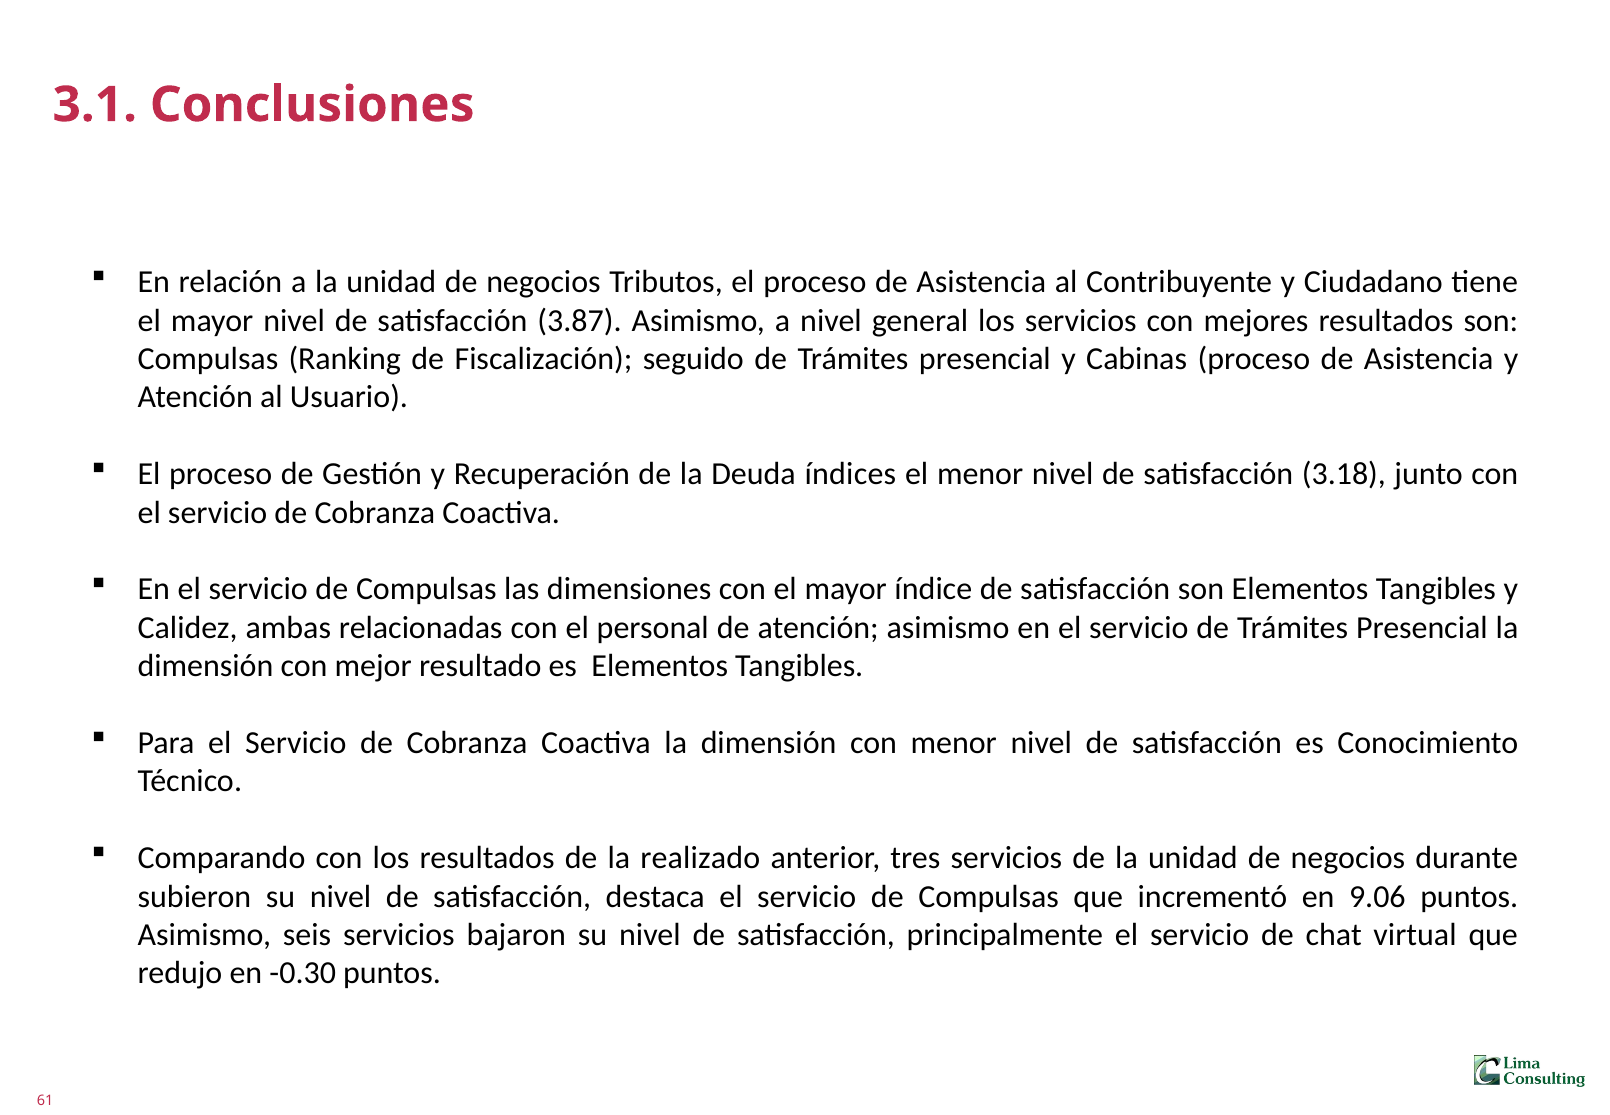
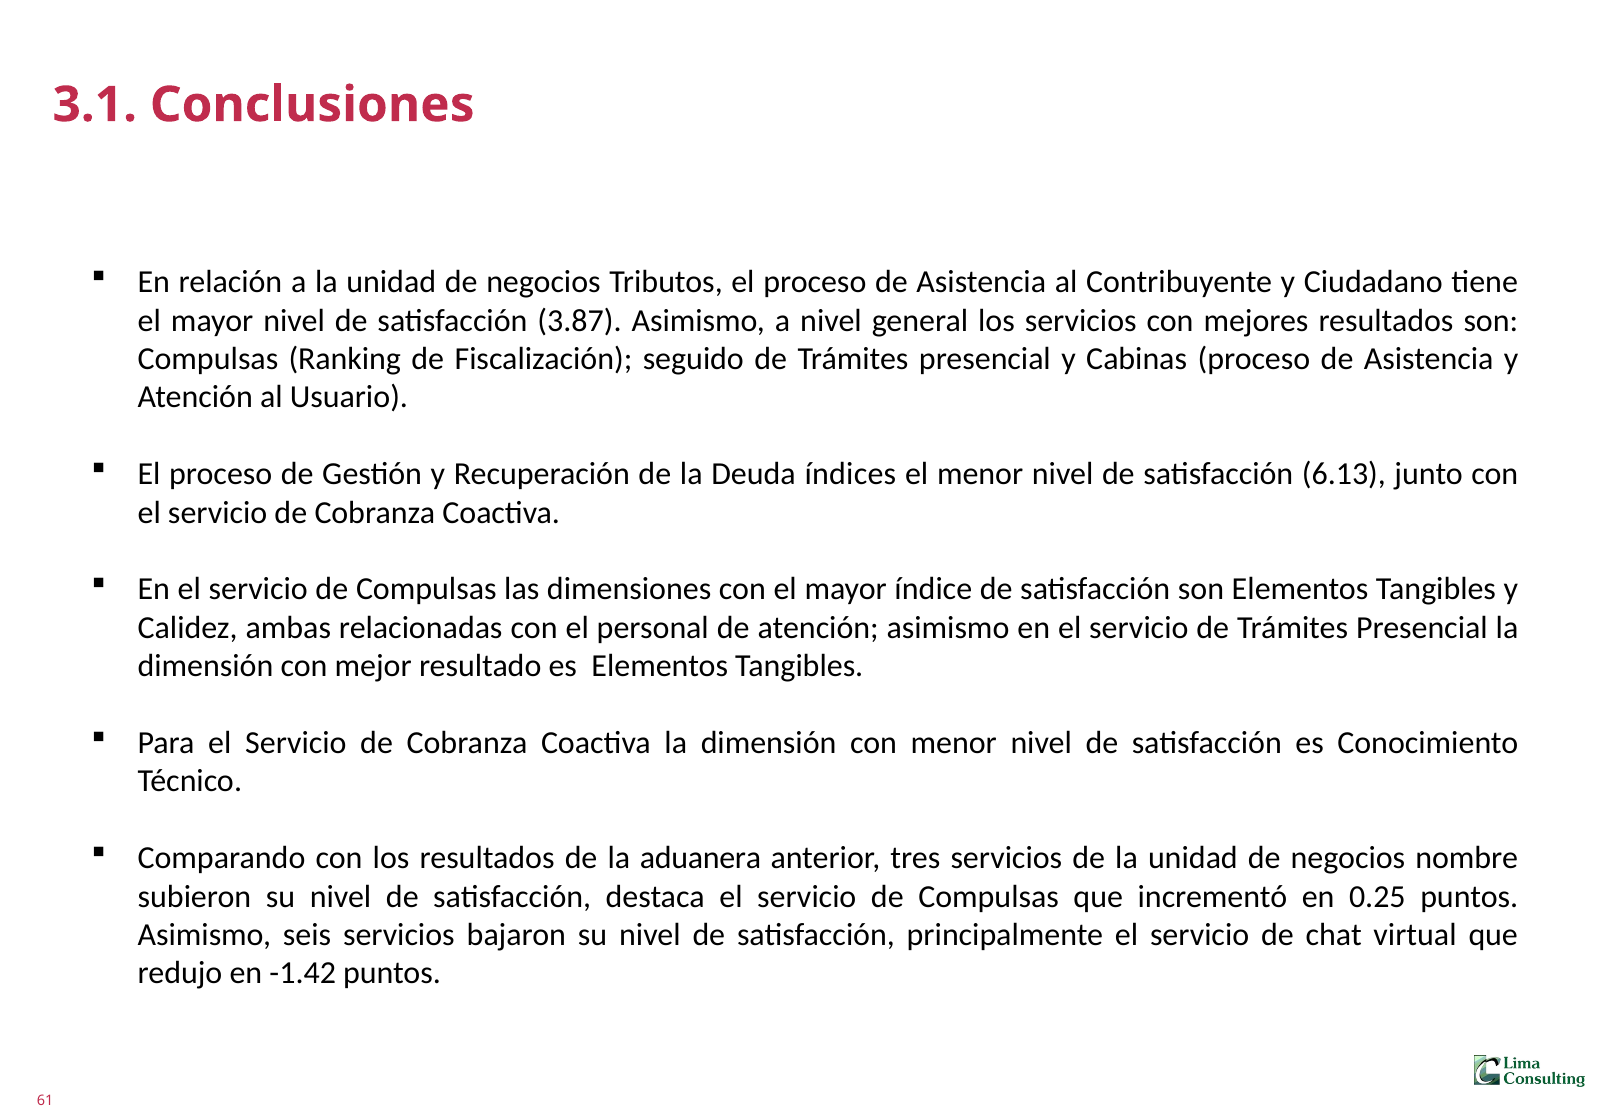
3.18: 3.18 -> 6.13 (1344, 474)
realizado: realizado -> aduanera (701, 858)
durante: durante -> nombre (1467, 858)
9.06: 9.06 -> 0.25 (1377, 896)
-0.30: -0.30 -> -1.42 (303, 973)
